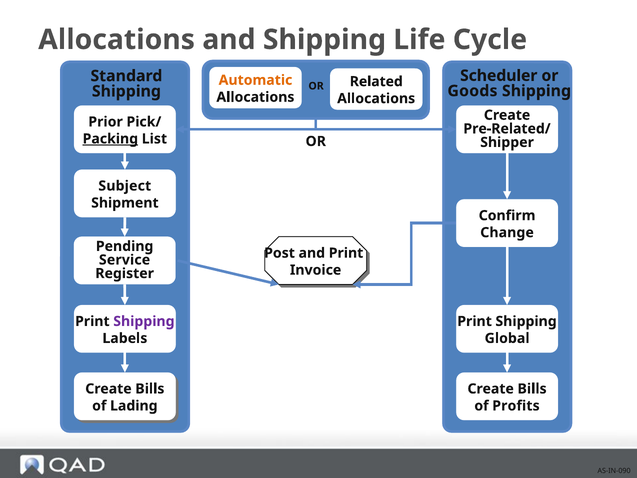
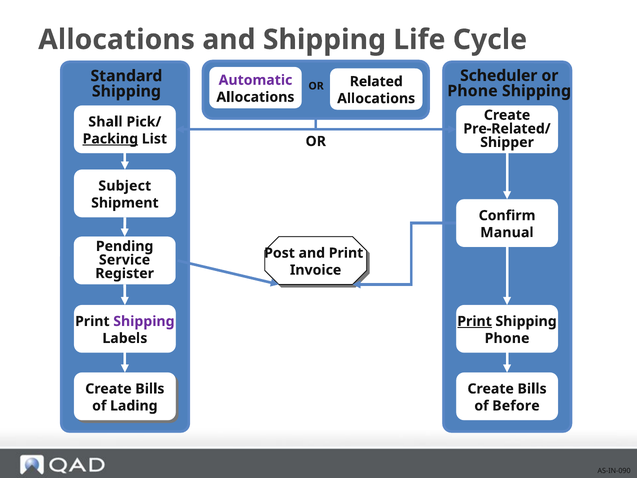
Automatic colour: orange -> purple (255, 80)
Goods: Goods -> Phone (472, 91)
Prior: Prior -> Shall (106, 122)
Change: Change -> Manual (507, 232)
Print underline: none -> present (475, 321)
Global: Global -> Phone (507, 338)
Profits: Profits -> Before (516, 406)
